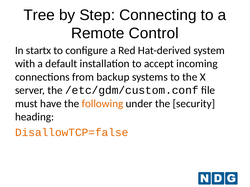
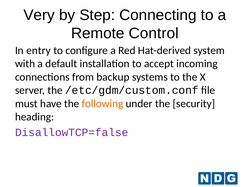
Tree: Tree -> Very (39, 15)
startx: startx -> entry (38, 50)
DisallowTCP=false colour: orange -> purple (72, 133)
